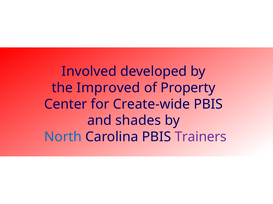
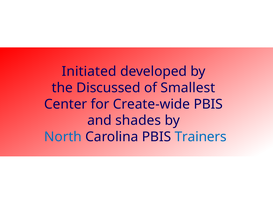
Involved: Involved -> Initiated (89, 72)
Improved: Improved -> Discussed (108, 88)
Property: Property -> Smallest (188, 88)
Trainers colour: purple -> blue (201, 137)
